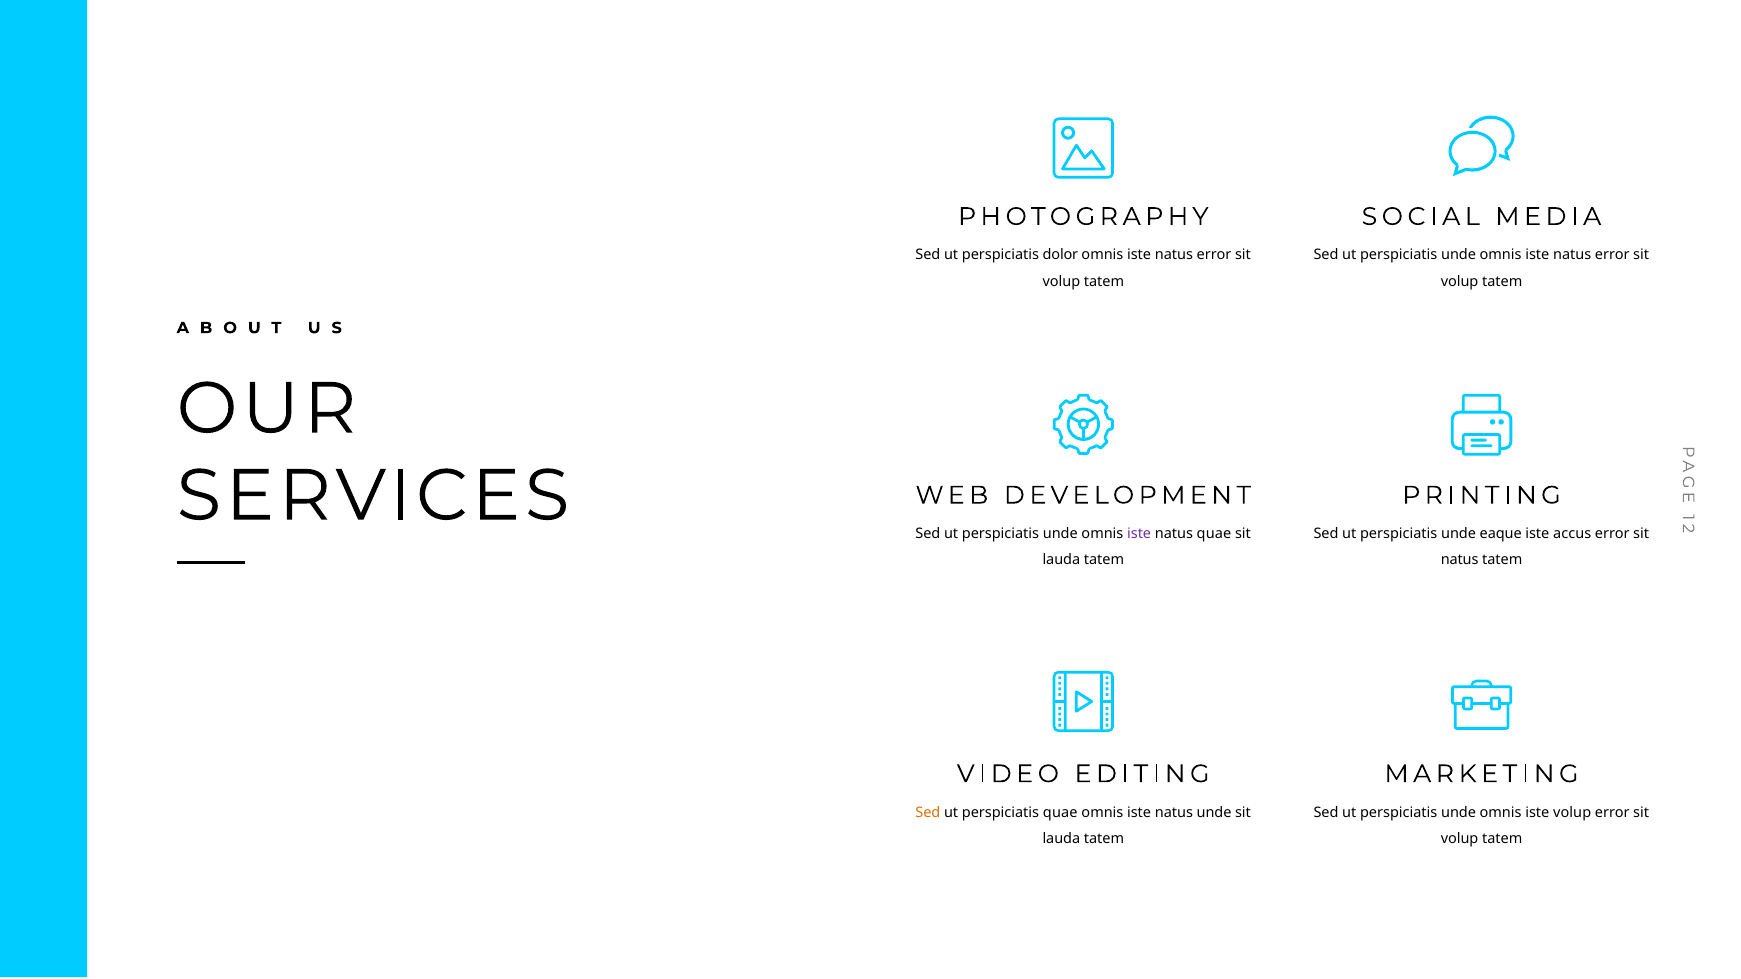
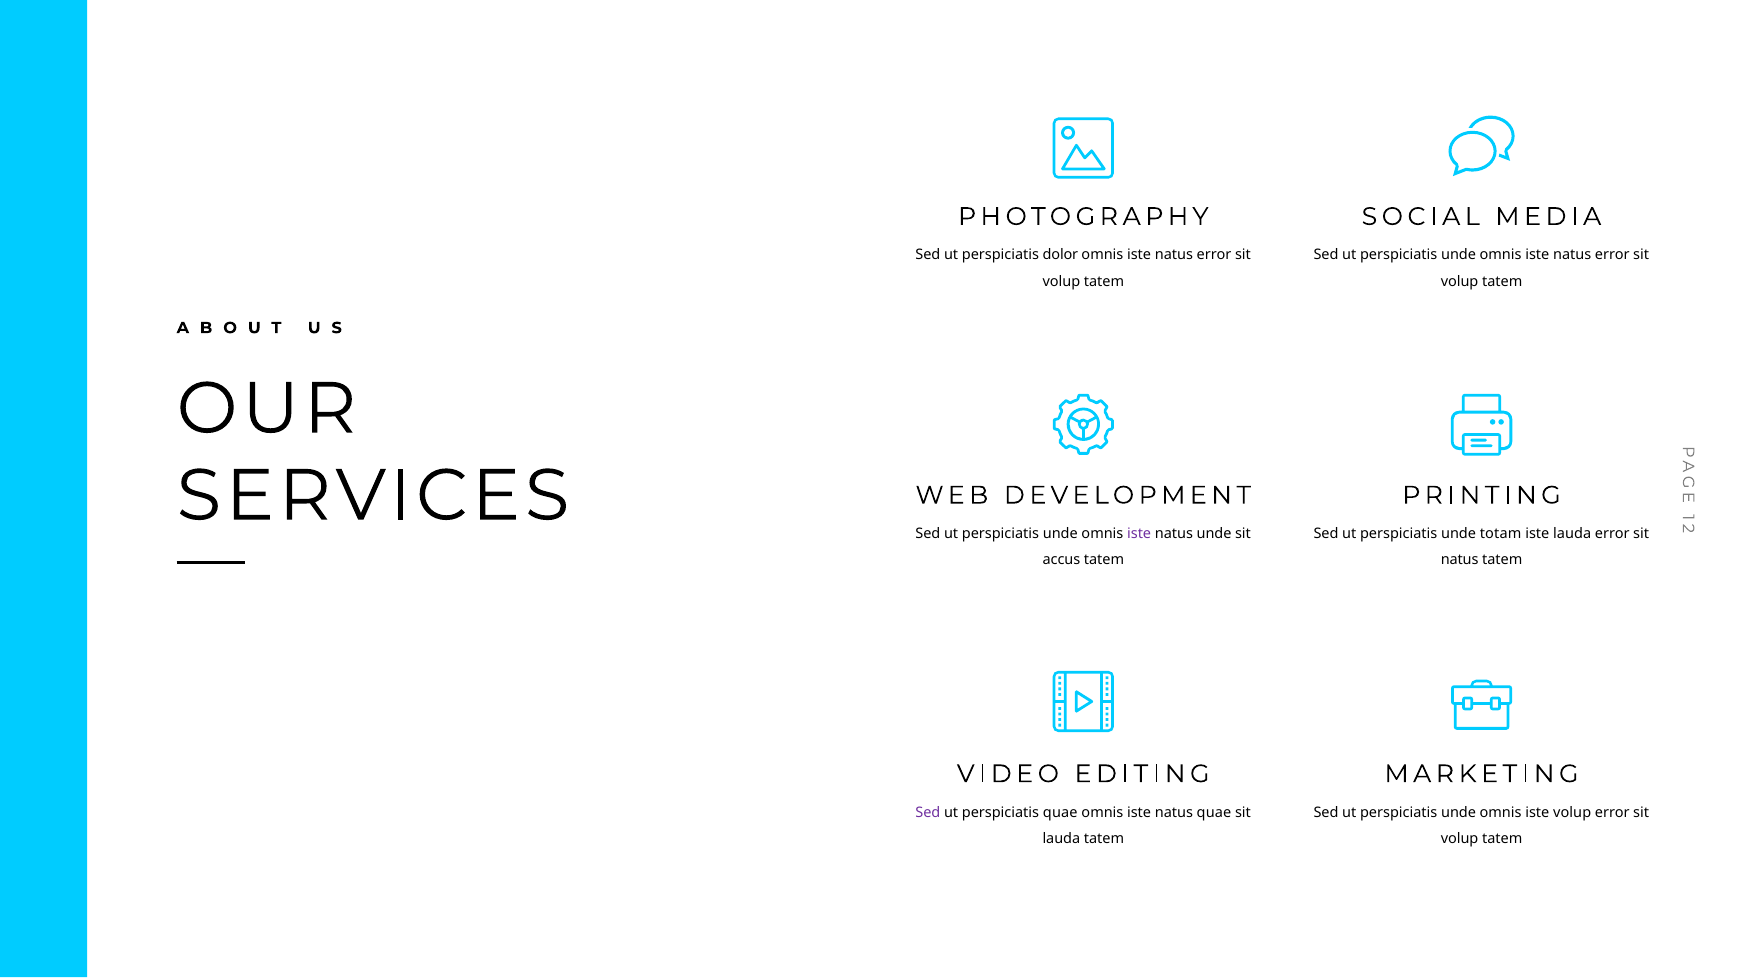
natus quae: quae -> unde (1214, 534)
eaque: eaque -> totam (1501, 534)
iste accus: accus -> lauda (1572, 534)
lauda: lauda -> accus (1061, 560)
Sed colour: orange -> purple (928, 813)
natus unde: unde -> quae (1214, 813)
